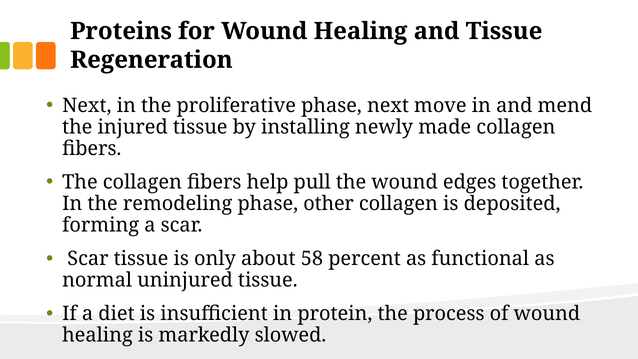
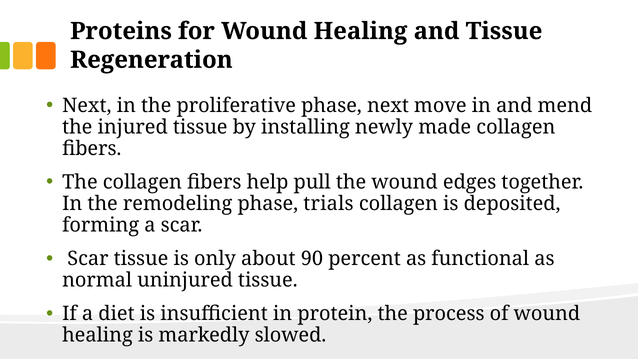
other: other -> trials (328, 204)
58: 58 -> 90 (312, 259)
